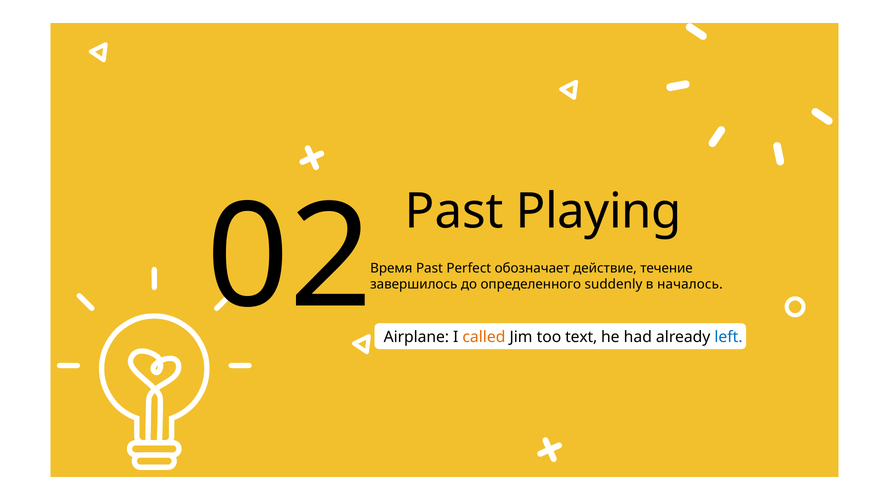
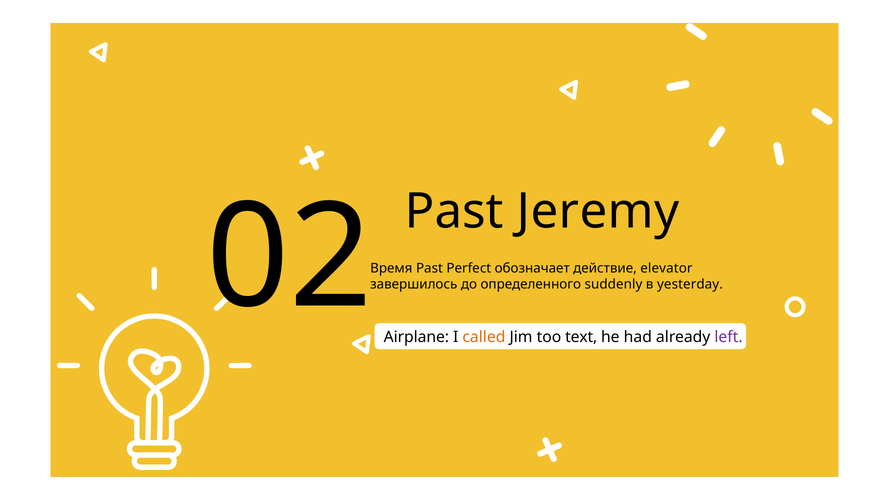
Playing: Playing -> Jeremy (598, 212)
left colour: blue -> purple (729, 337)
течение: течение -> elevator (666, 268)
началось: началось -> yesterday (690, 284)
